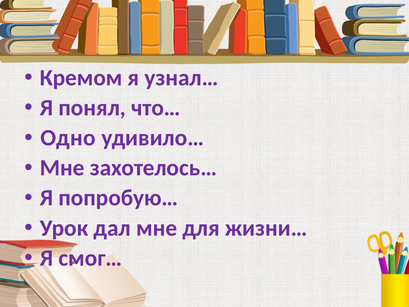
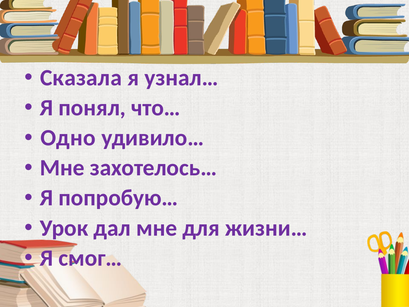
Кремом: Кремом -> Сказала (81, 78)
